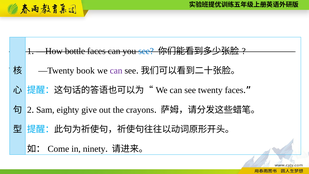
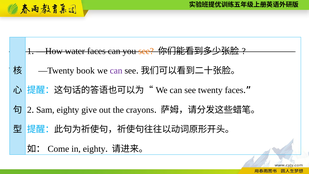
bottle: bottle -> water (75, 51)
see colour: blue -> orange (146, 51)
in ninety: ninety -> eighty (94, 149)
